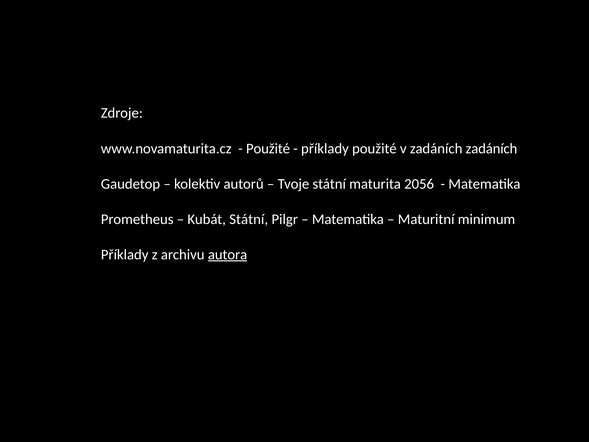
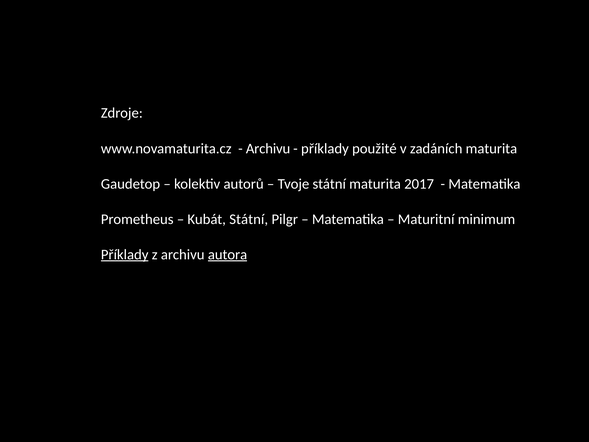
Použité: Použité -> Archivu (268, 148)
zadáních zadáních: zadáních -> maturita (491, 148)
2056: 2056 -> 2017 (419, 184)
Příklady underline: none -> present (125, 254)
